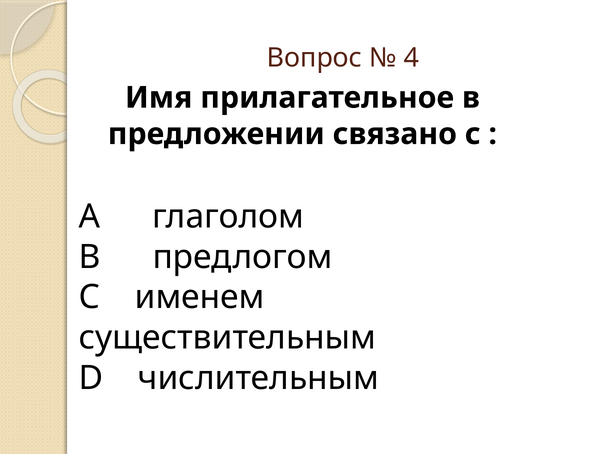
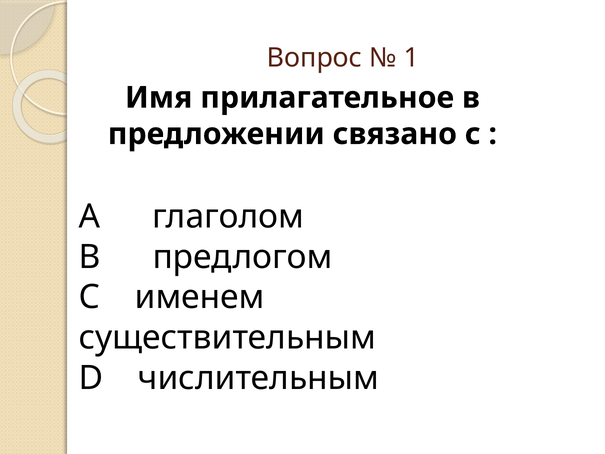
4: 4 -> 1 (411, 58)
